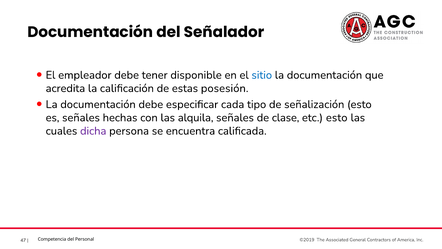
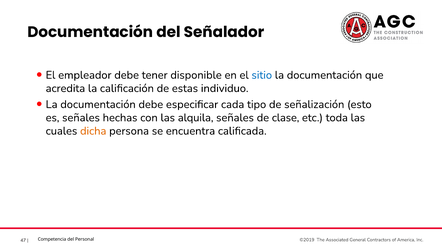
posesión: posesión -> individuo (225, 88)
etc esto: esto -> toda (337, 117)
dicha colour: purple -> orange (93, 131)
